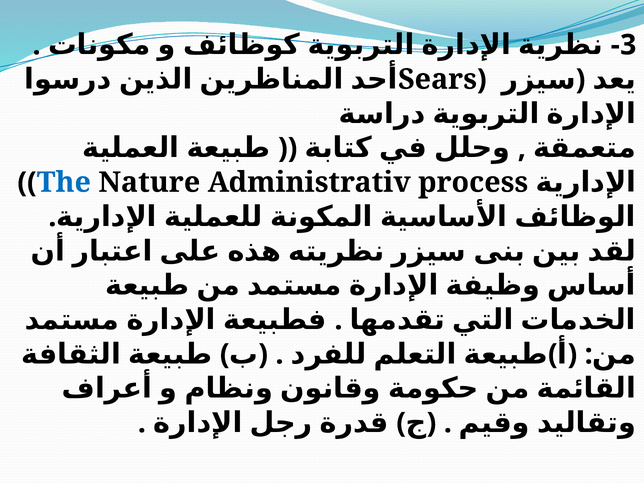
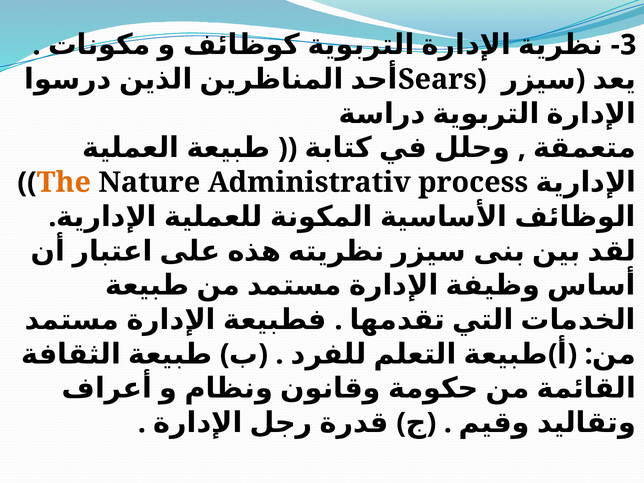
The colour: blue -> orange (64, 182)
